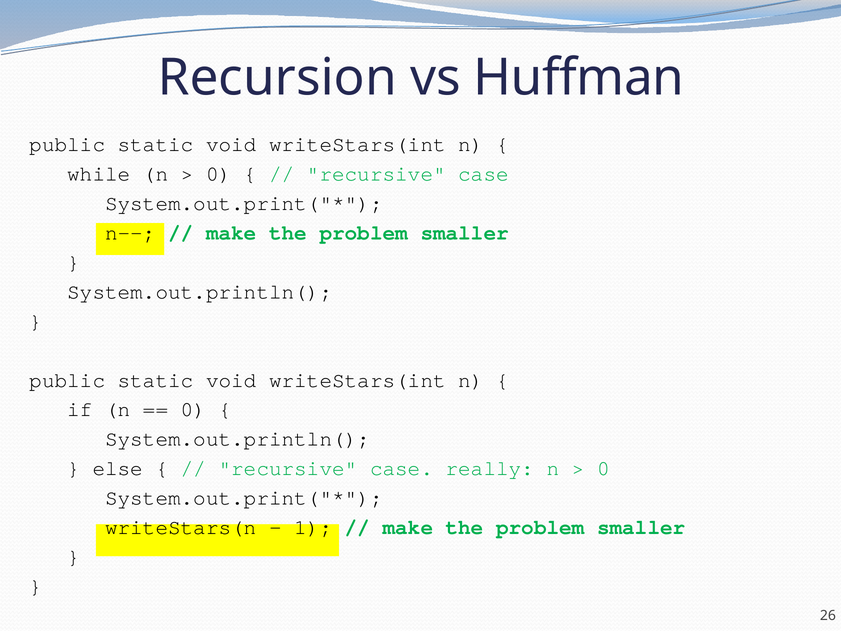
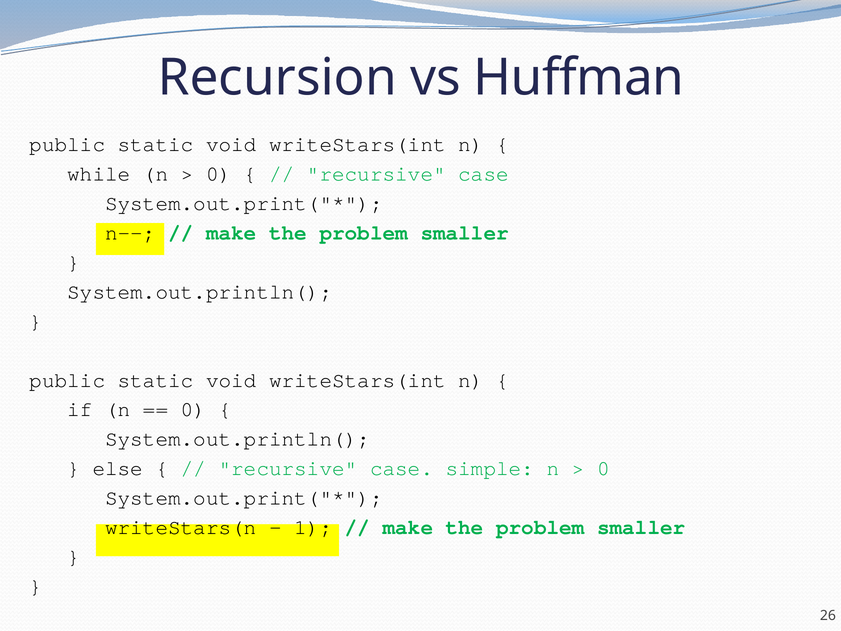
really: really -> simple (490, 468)
